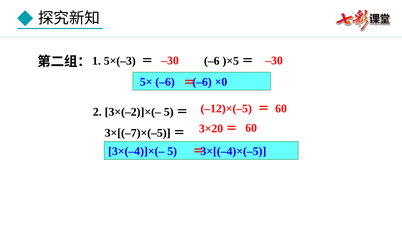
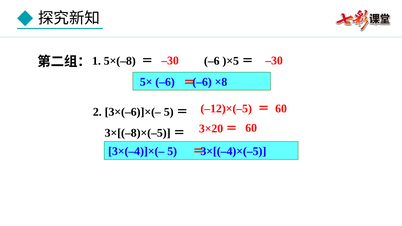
5×(–3: 5×(–3 -> 5×(–8 (120, 61)
×0: ×0 -> ×8 (221, 82)
3×(–2)]×(–: 3×(–2)]×(– -> 3×(–6)]×(– (133, 112)
3×[(–7)×(–5: 3×[(–7)×(–5 -> 3×[(–8)×(–5 (138, 133)
